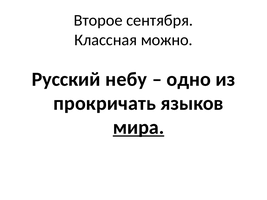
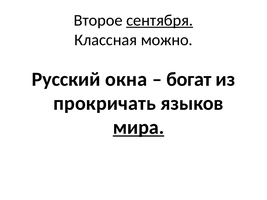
сентября underline: none -> present (160, 20)
небу: небу -> окна (126, 79)
одно: одно -> богат (189, 79)
